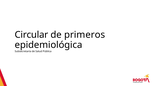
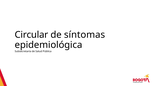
primeros: primeros -> síntomas (85, 35)
